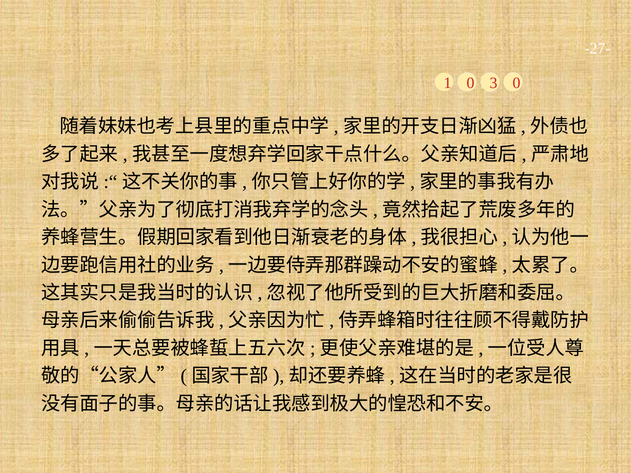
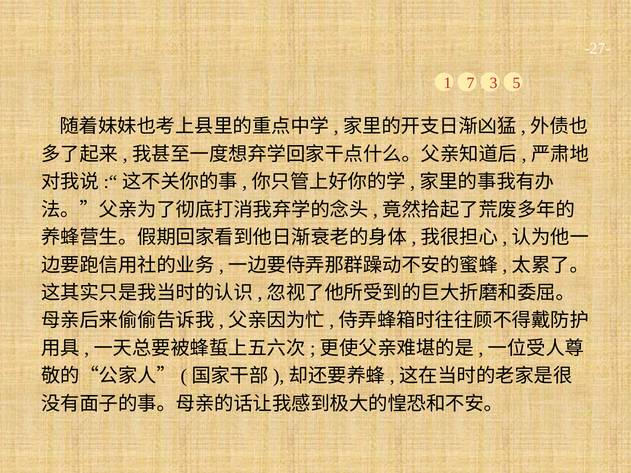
1 0: 0 -> 7 (471, 83)
3 0: 0 -> 5 (517, 83)
